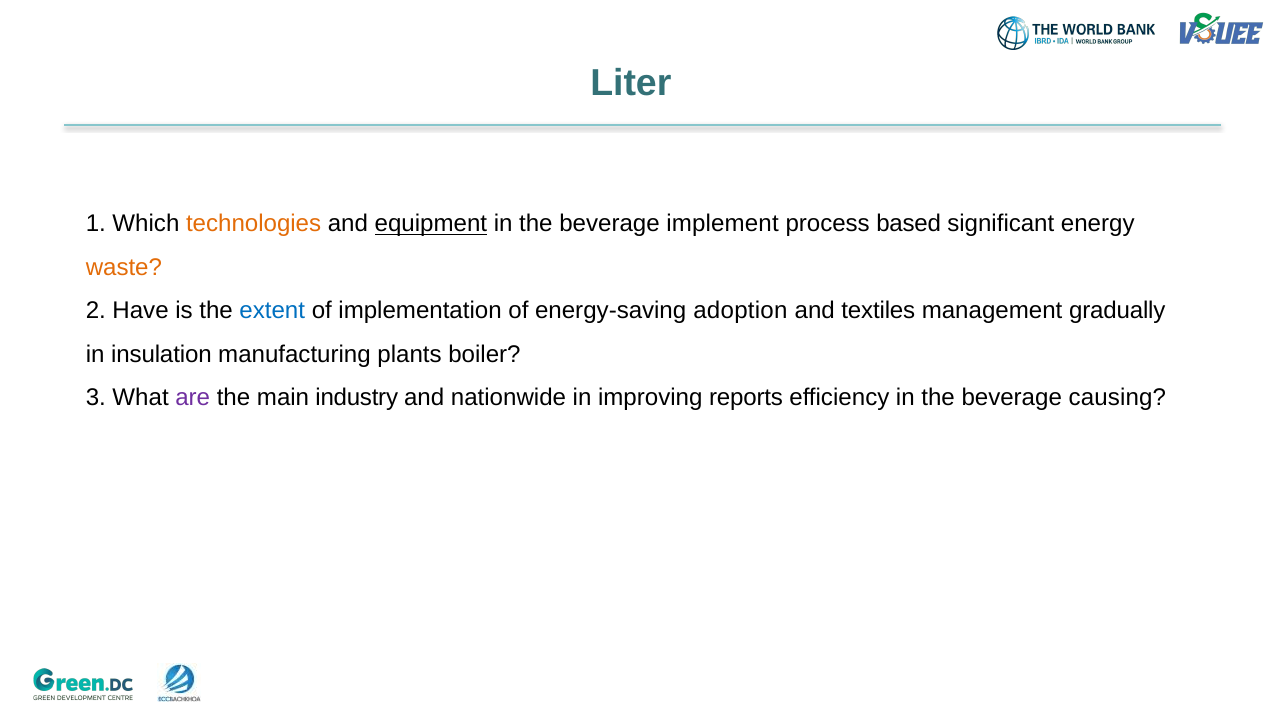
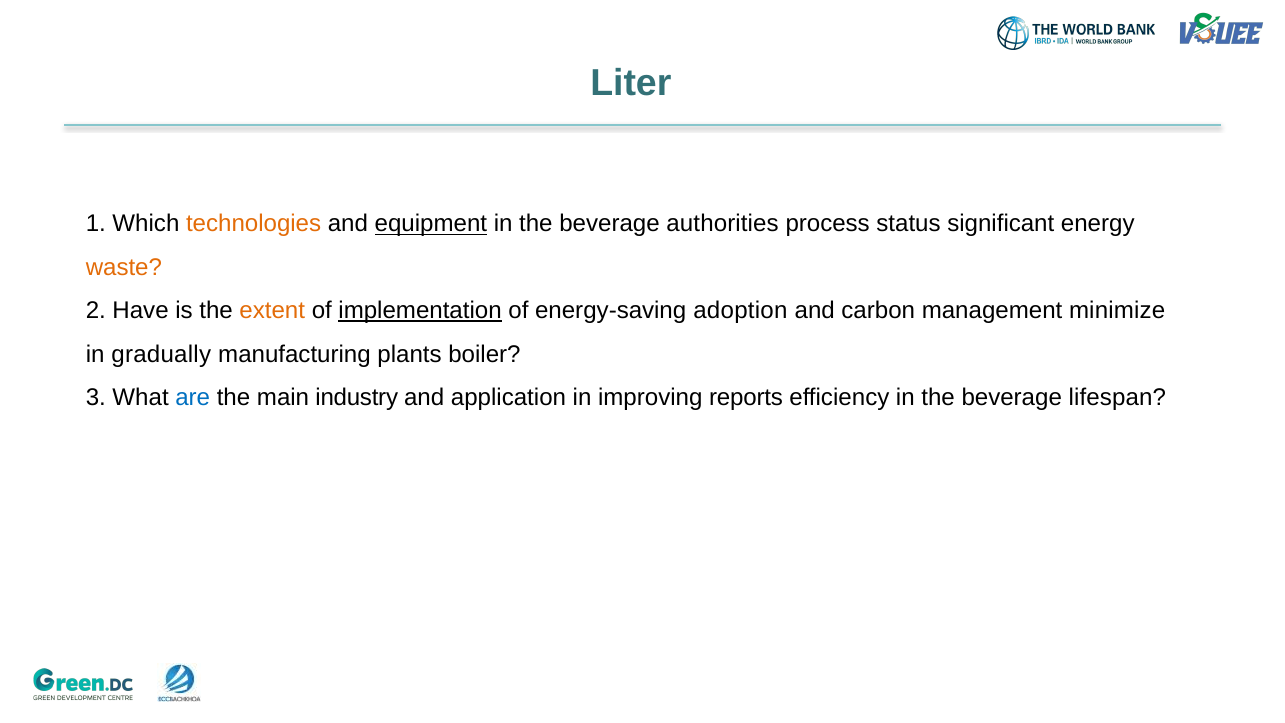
implement: implement -> authorities (723, 224)
based: based -> status (909, 224)
extent colour: blue -> orange (272, 311)
implementation underline: none -> present (420, 311)
textiles: textiles -> carbon (878, 311)
gradually: gradually -> minimize (1117, 311)
insulation: insulation -> gradually (161, 354)
are colour: purple -> blue (193, 397)
nationwide: nationwide -> application (508, 397)
causing: causing -> lifespan (1117, 397)
